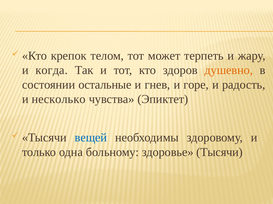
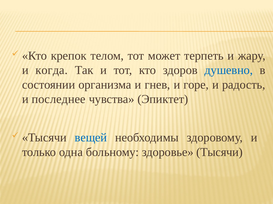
душевно colour: orange -> blue (229, 70)
остальные: остальные -> организма (105, 85)
несколько: несколько -> последнее (59, 100)
